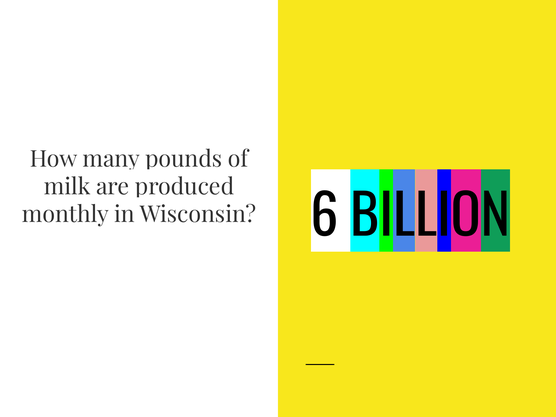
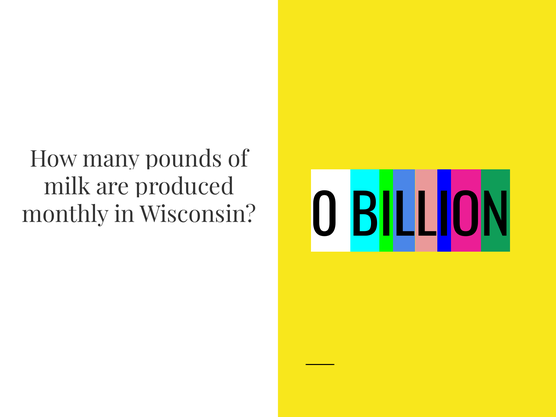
6: 6 -> 0 (325, 217)
